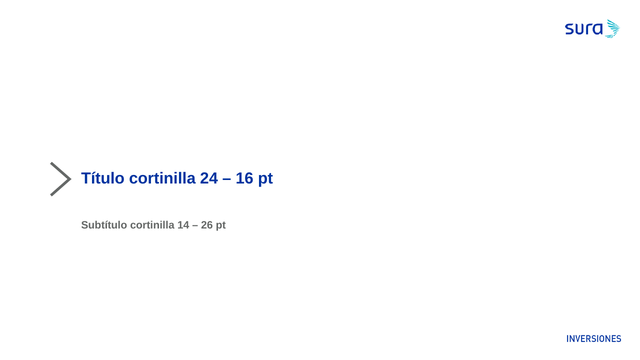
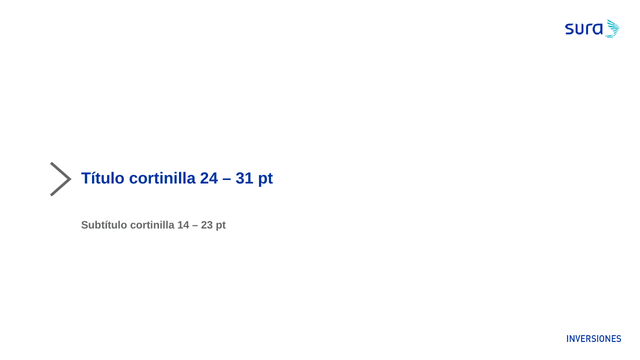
16: 16 -> 31 (245, 179)
26: 26 -> 23 (207, 225)
